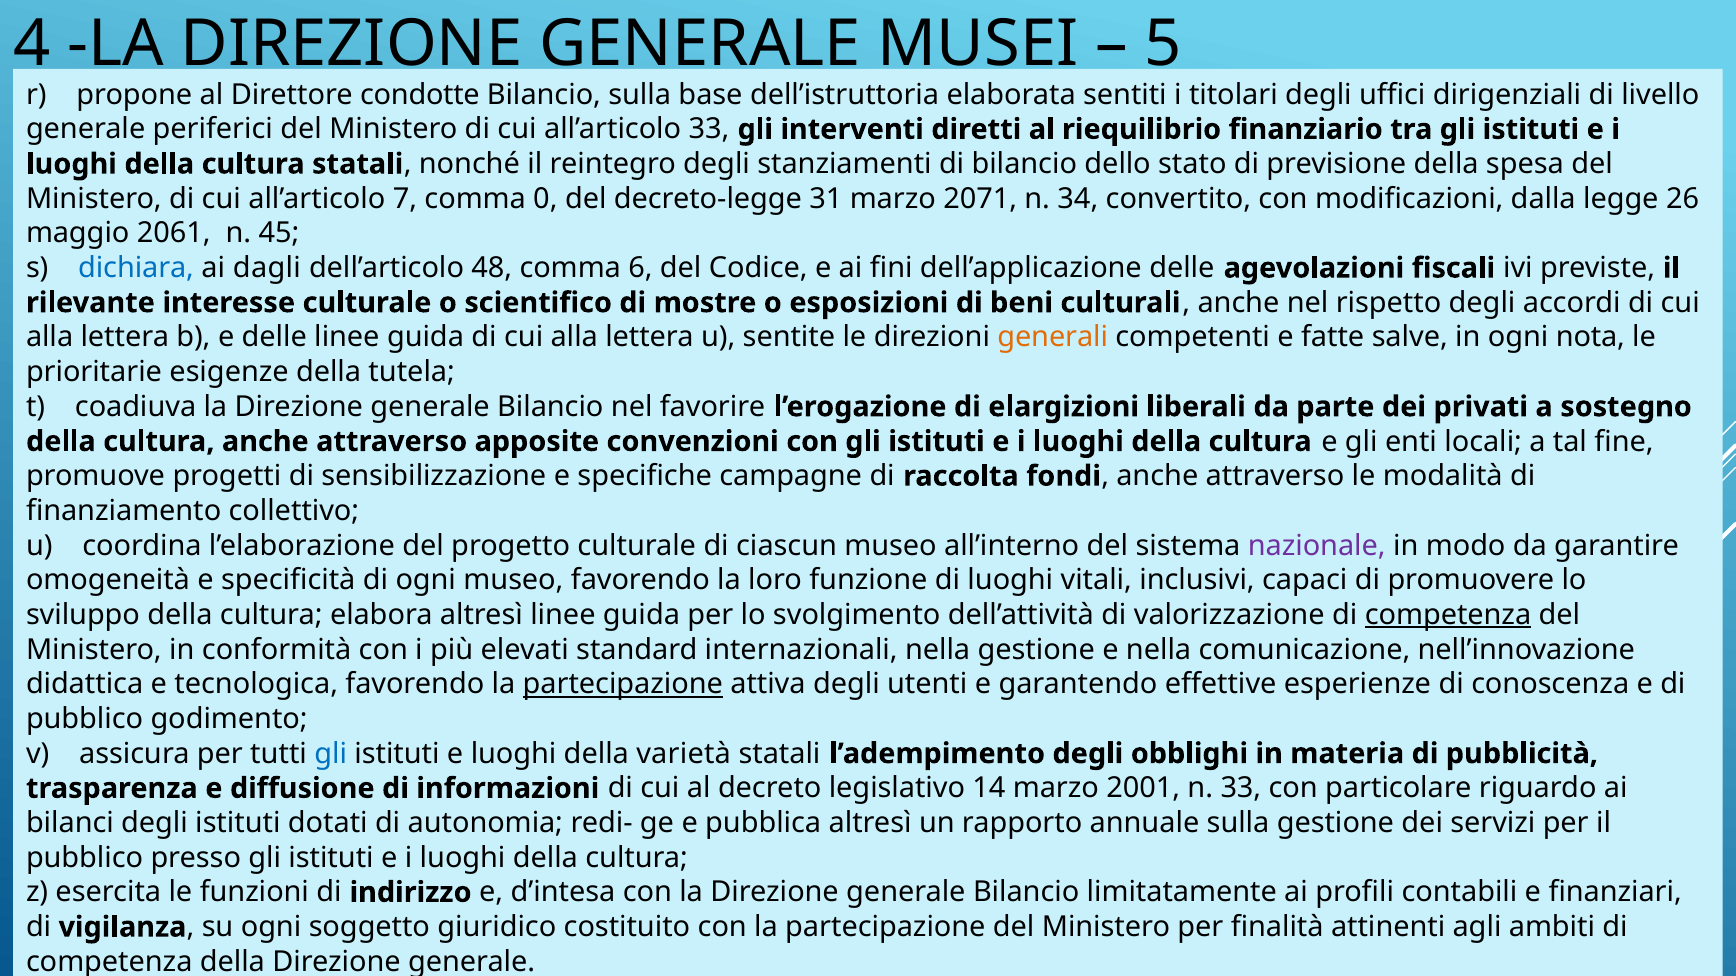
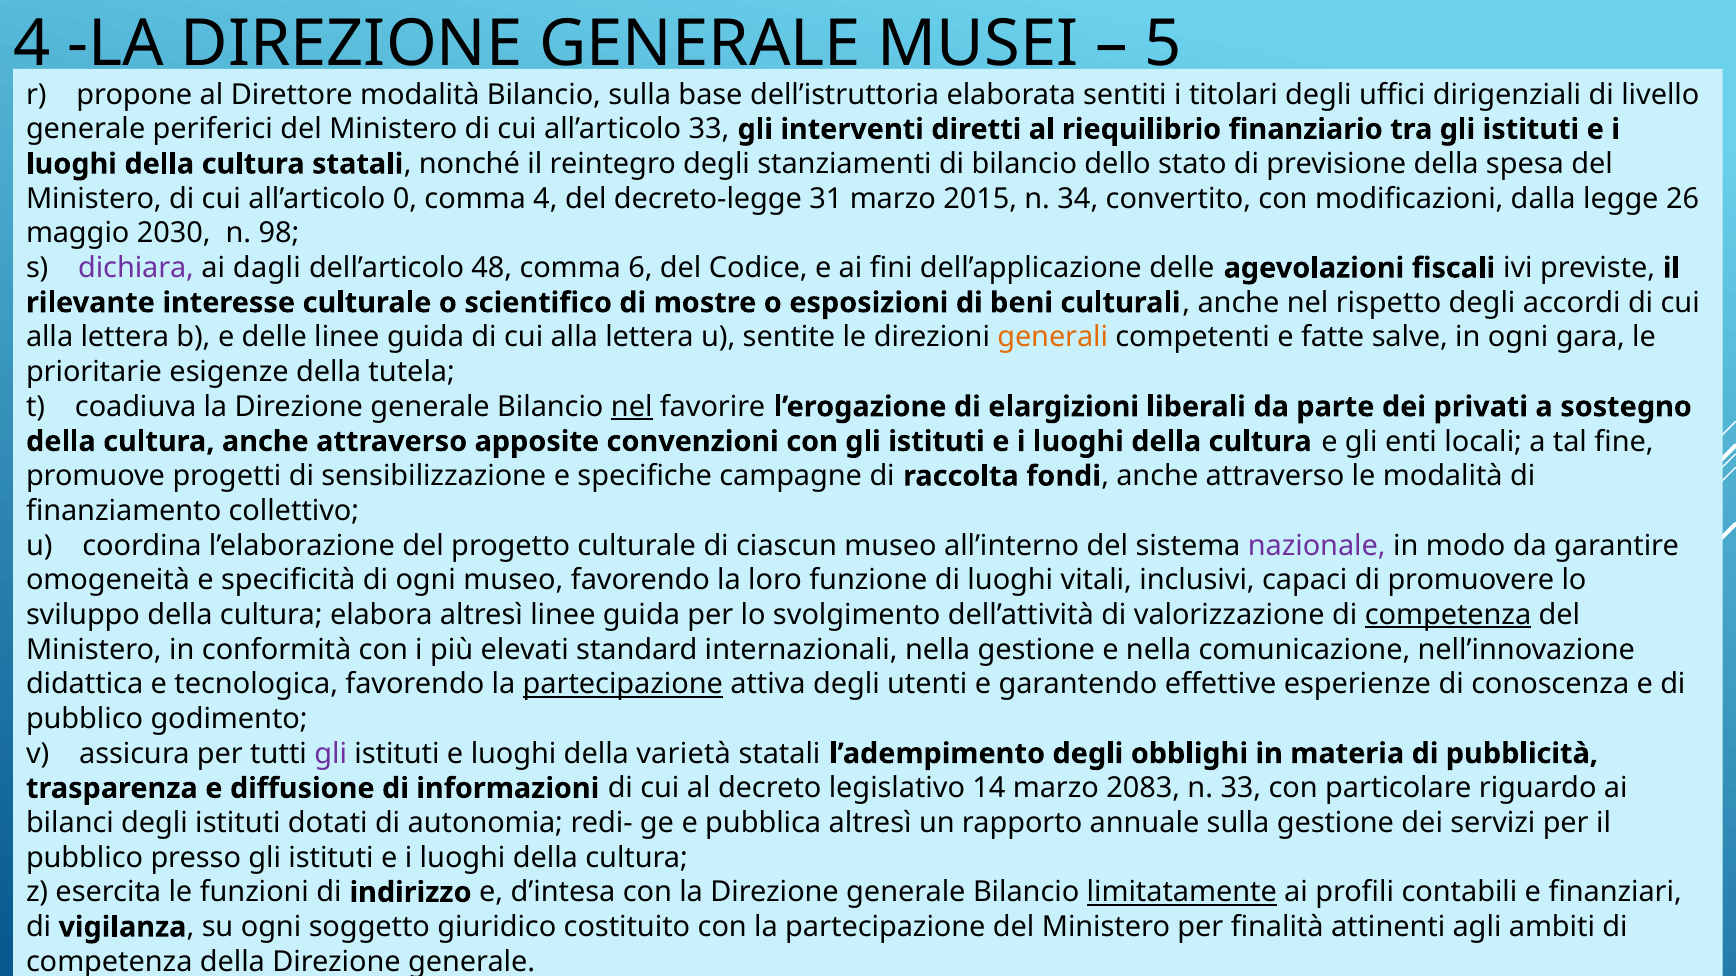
Direttore condotte: condotte -> modalità (420, 95)
7: 7 -> 0 (405, 199)
comma 0: 0 -> 4 (545, 199)
2071: 2071 -> 2015 (980, 199)
2061: 2061 -> 2030 (174, 233)
45: 45 -> 98 (279, 233)
dichiara colour: blue -> purple (136, 268)
nota: nota -> gara (1590, 338)
nel underline: none -> present (632, 407)
gli colour: blue -> purple (331, 754)
2001: 2001 -> 2083 (1143, 789)
limitatamente underline: none -> present (1182, 893)
